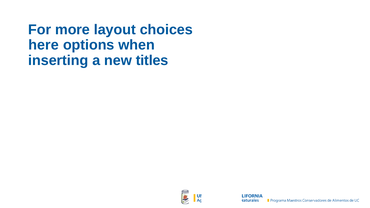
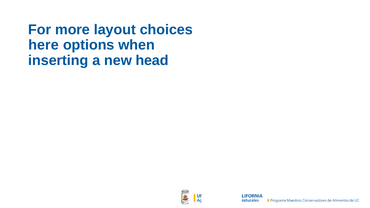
titles: titles -> head (152, 60)
